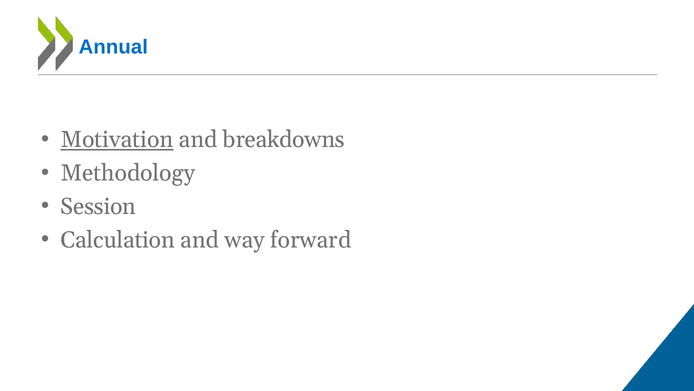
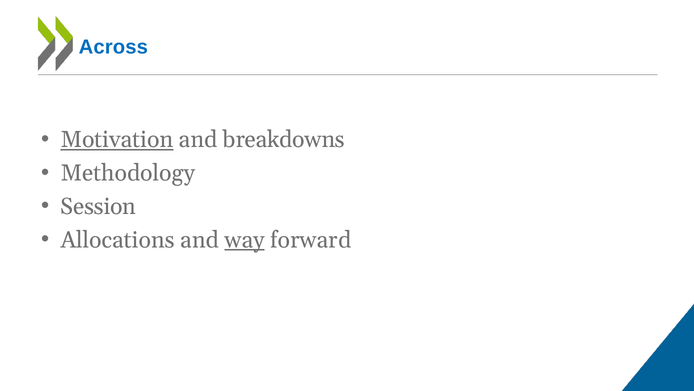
Annual: Annual -> Across (113, 47)
Calculation: Calculation -> Allocations (118, 240)
way underline: none -> present (245, 240)
